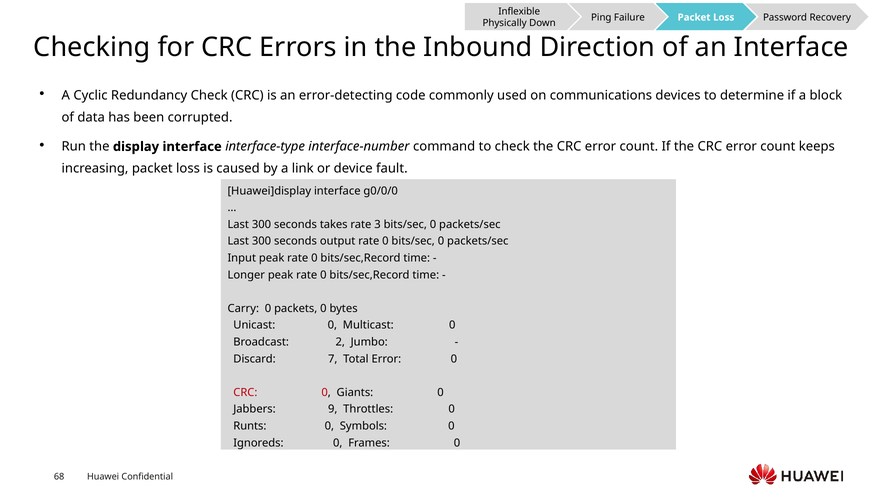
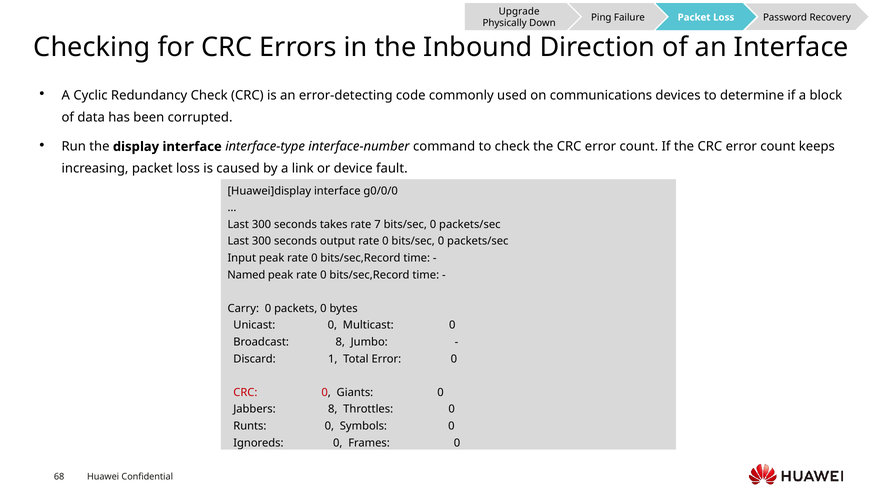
Inflexible: Inflexible -> Upgrade (519, 11)
3: 3 -> 7 (377, 224)
Longer: Longer -> Named (246, 275)
Broadcast 2: 2 -> 8 (340, 342)
7: 7 -> 1 (333, 359)
Jabbers 9: 9 -> 8 (333, 409)
